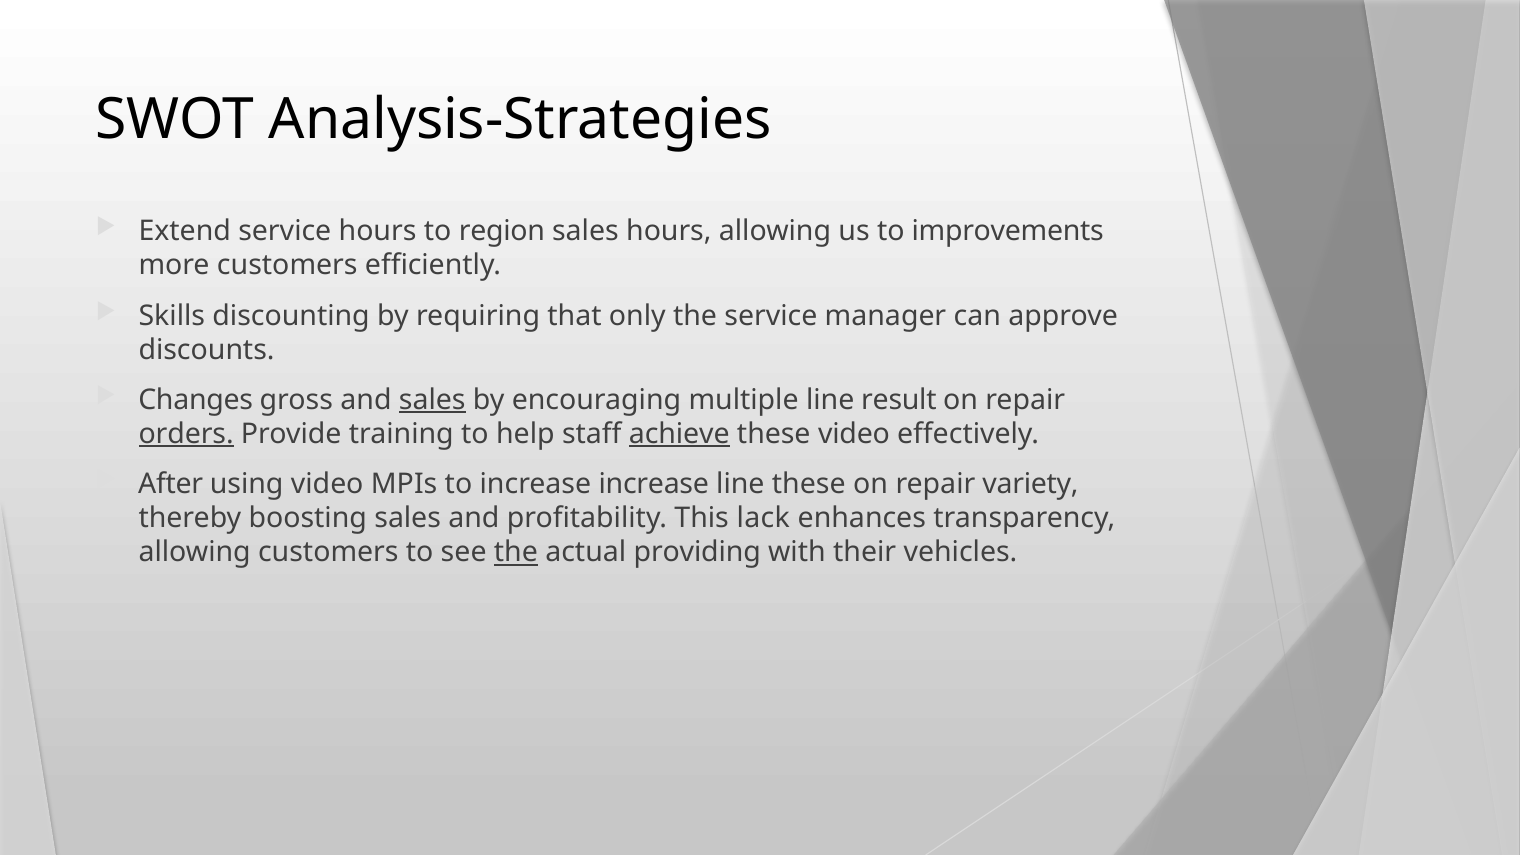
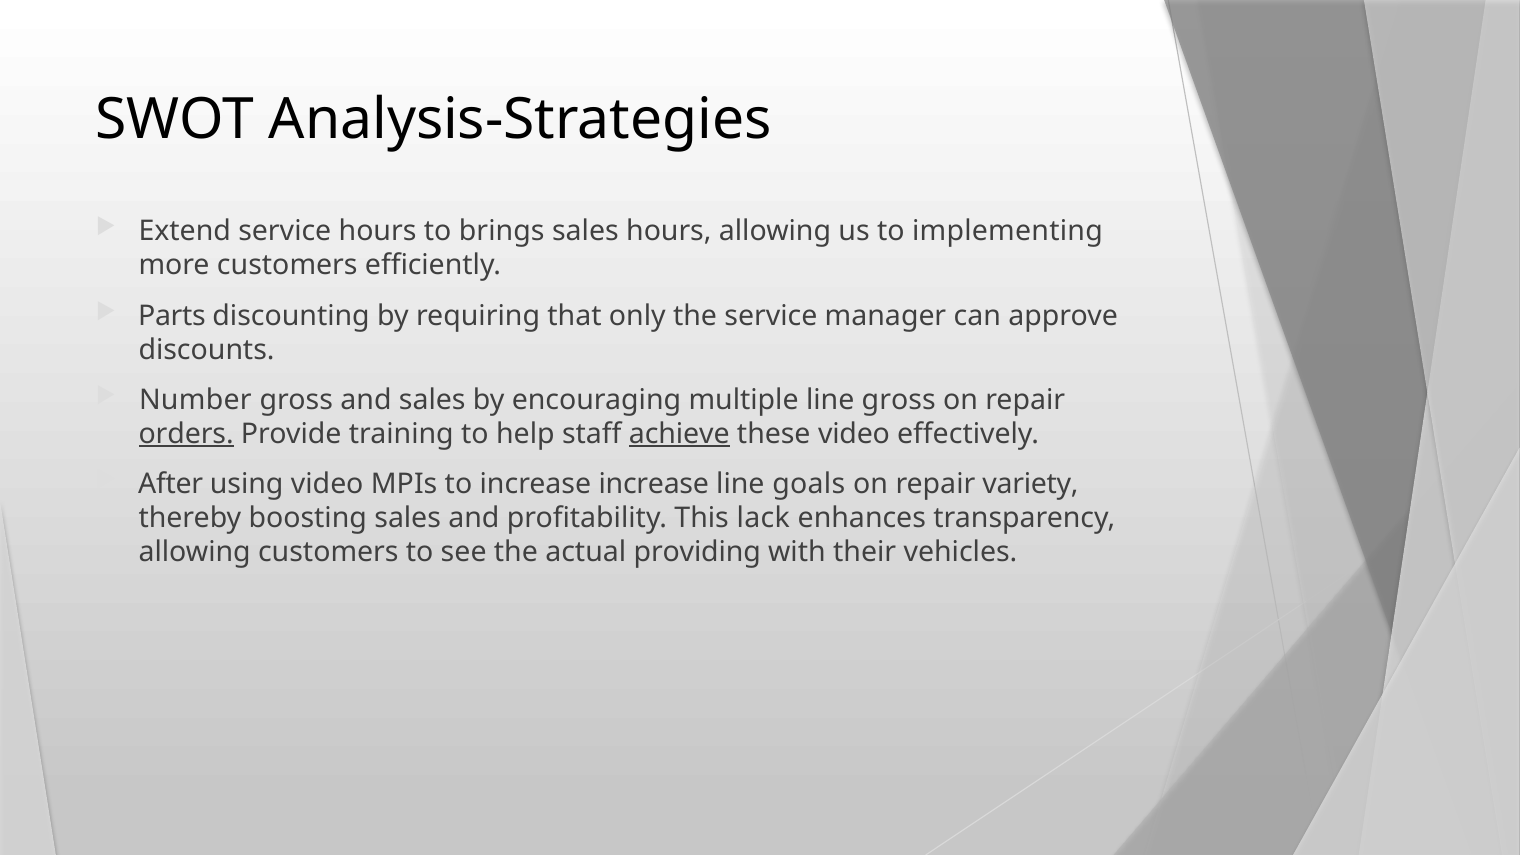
region: region -> brings (502, 231)
improvements: improvements -> implementing (1007, 231)
Skills: Skills -> Parts (172, 316)
Changes: Changes -> Number (195, 400)
sales underline: present -> none (432, 400)
line result: result -> gross (899, 400)
line these: these -> goals (809, 484)
the underline: present -> none (516, 553)
